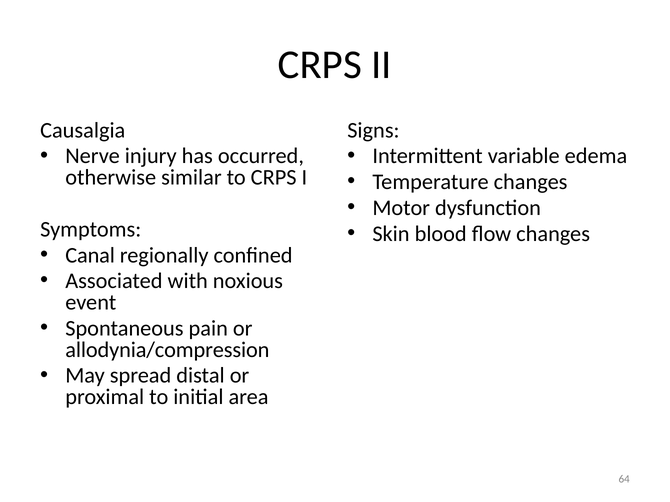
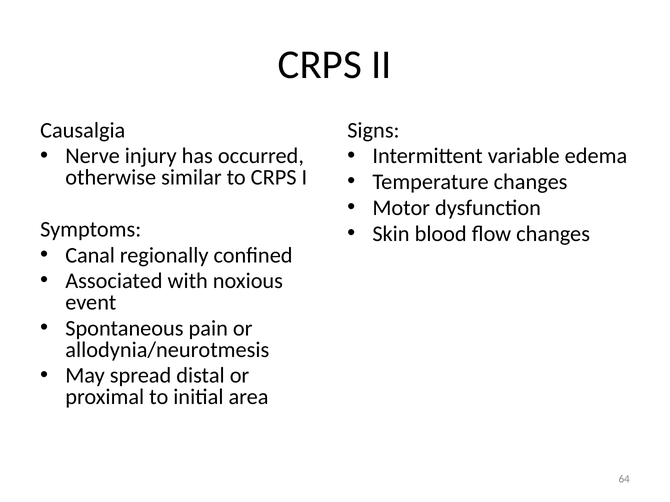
allodynia/compression: allodynia/compression -> allodynia/neurotmesis (167, 350)
